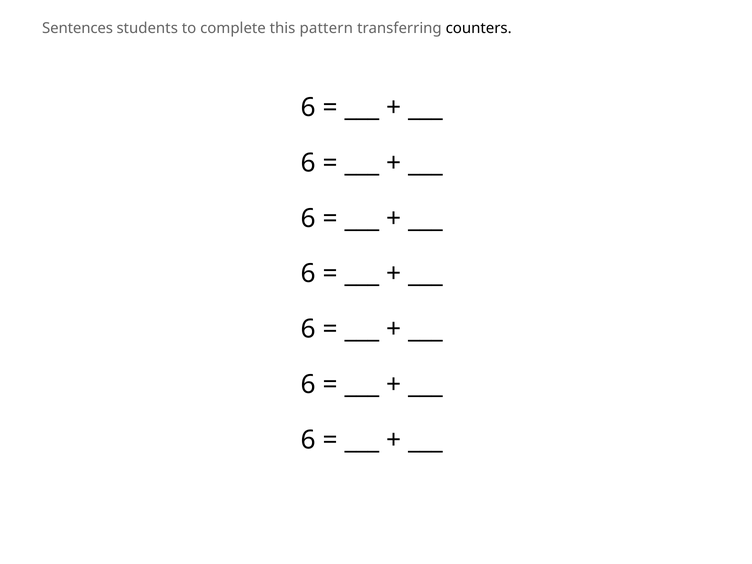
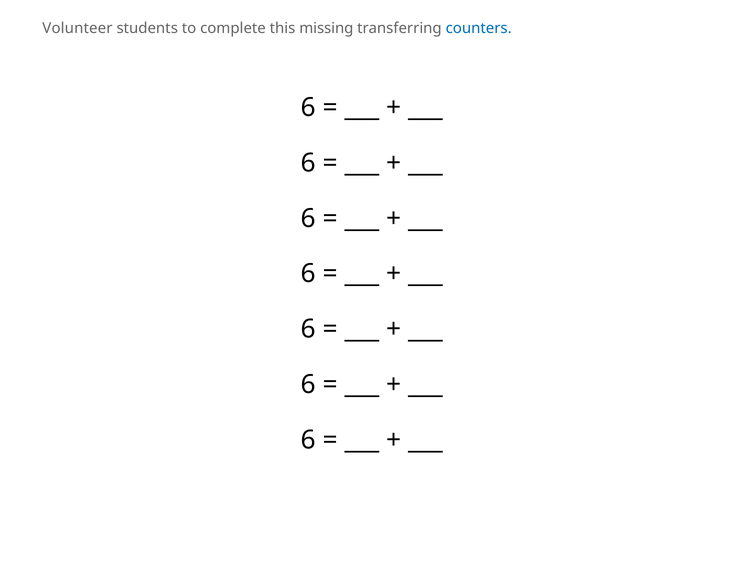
Sentences: Sentences -> Volunteer (77, 28)
pattern: pattern -> missing (326, 28)
counters colour: black -> blue (479, 28)
